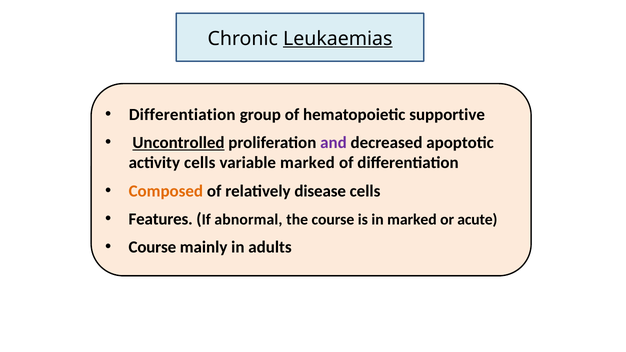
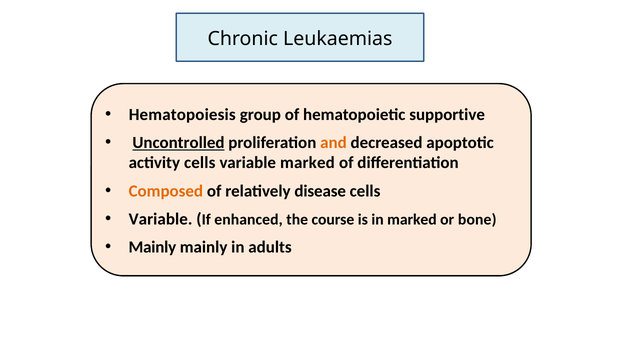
Leukaemias underline: present -> none (338, 39)
Differentiation: Differentiation -> Hematopoiesis (182, 114)
and colour: purple -> orange (333, 143)
Features: Features -> Variable (161, 219)
abnormal: abnormal -> enhanced (249, 220)
acute: acute -> bone (477, 220)
Course: Course -> Mainly (152, 247)
